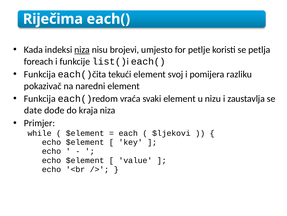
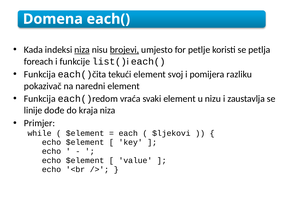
Riječima: Riječima -> Domena (53, 19)
brojevi underline: none -> present (124, 50)
date: date -> linije (33, 110)
